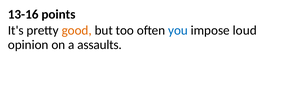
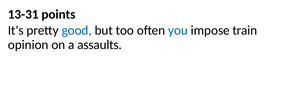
13-16: 13-16 -> 13-31 (23, 14)
good colour: orange -> blue (77, 30)
loud: loud -> train (245, 30)
